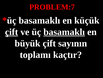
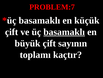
çift underline: present -> none (12, 32)
